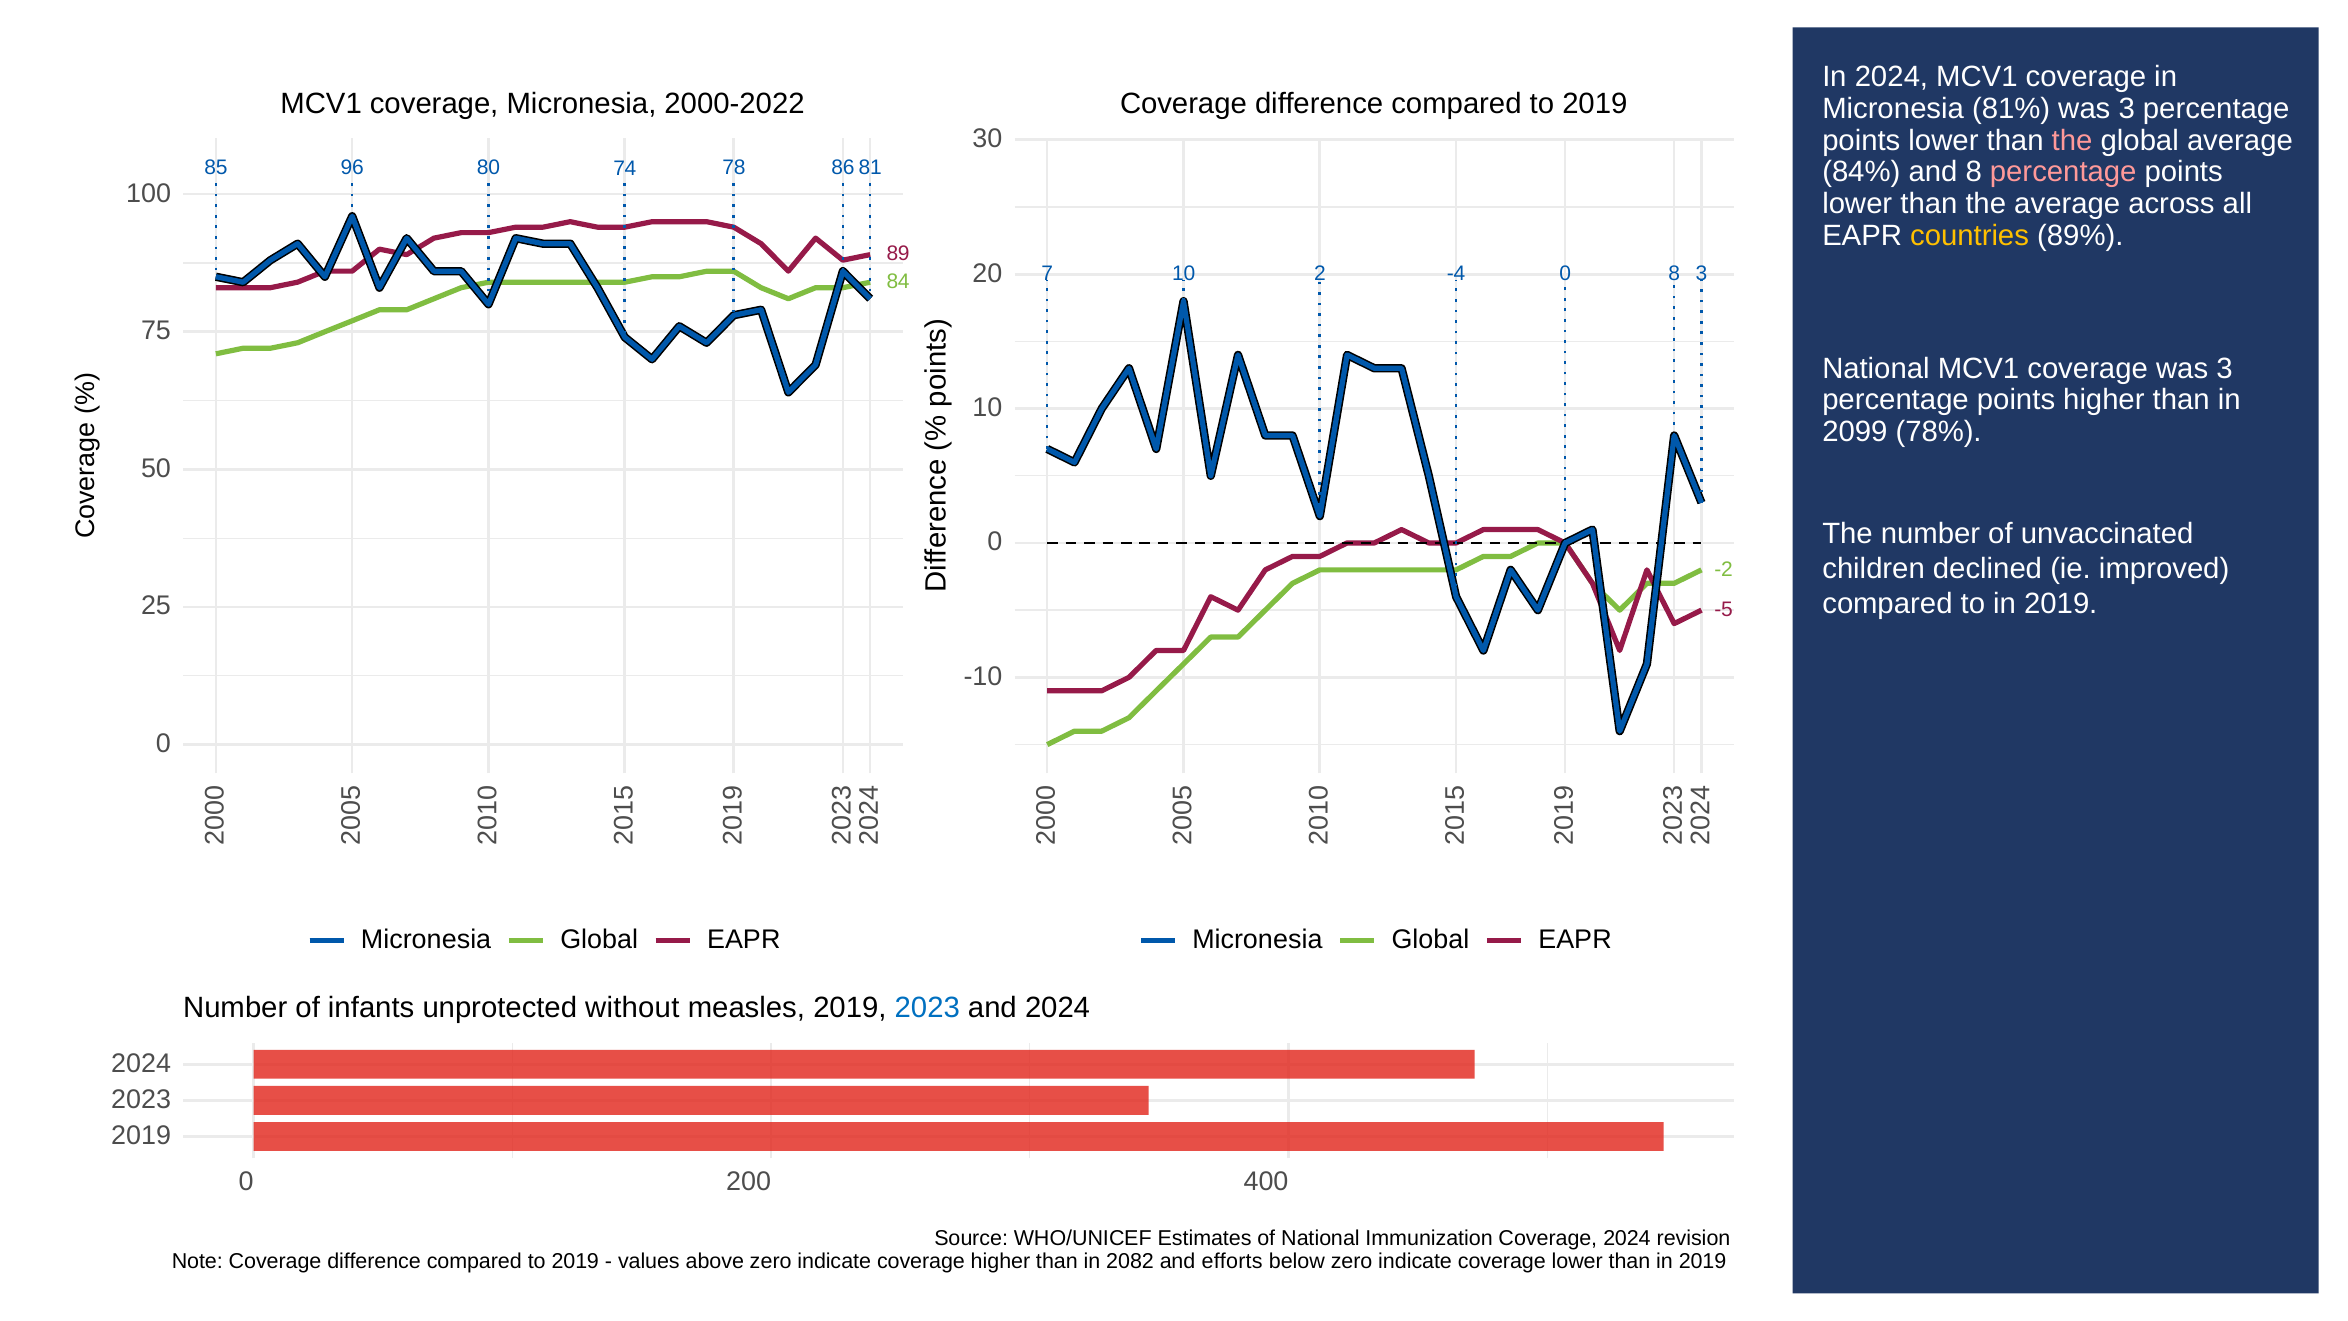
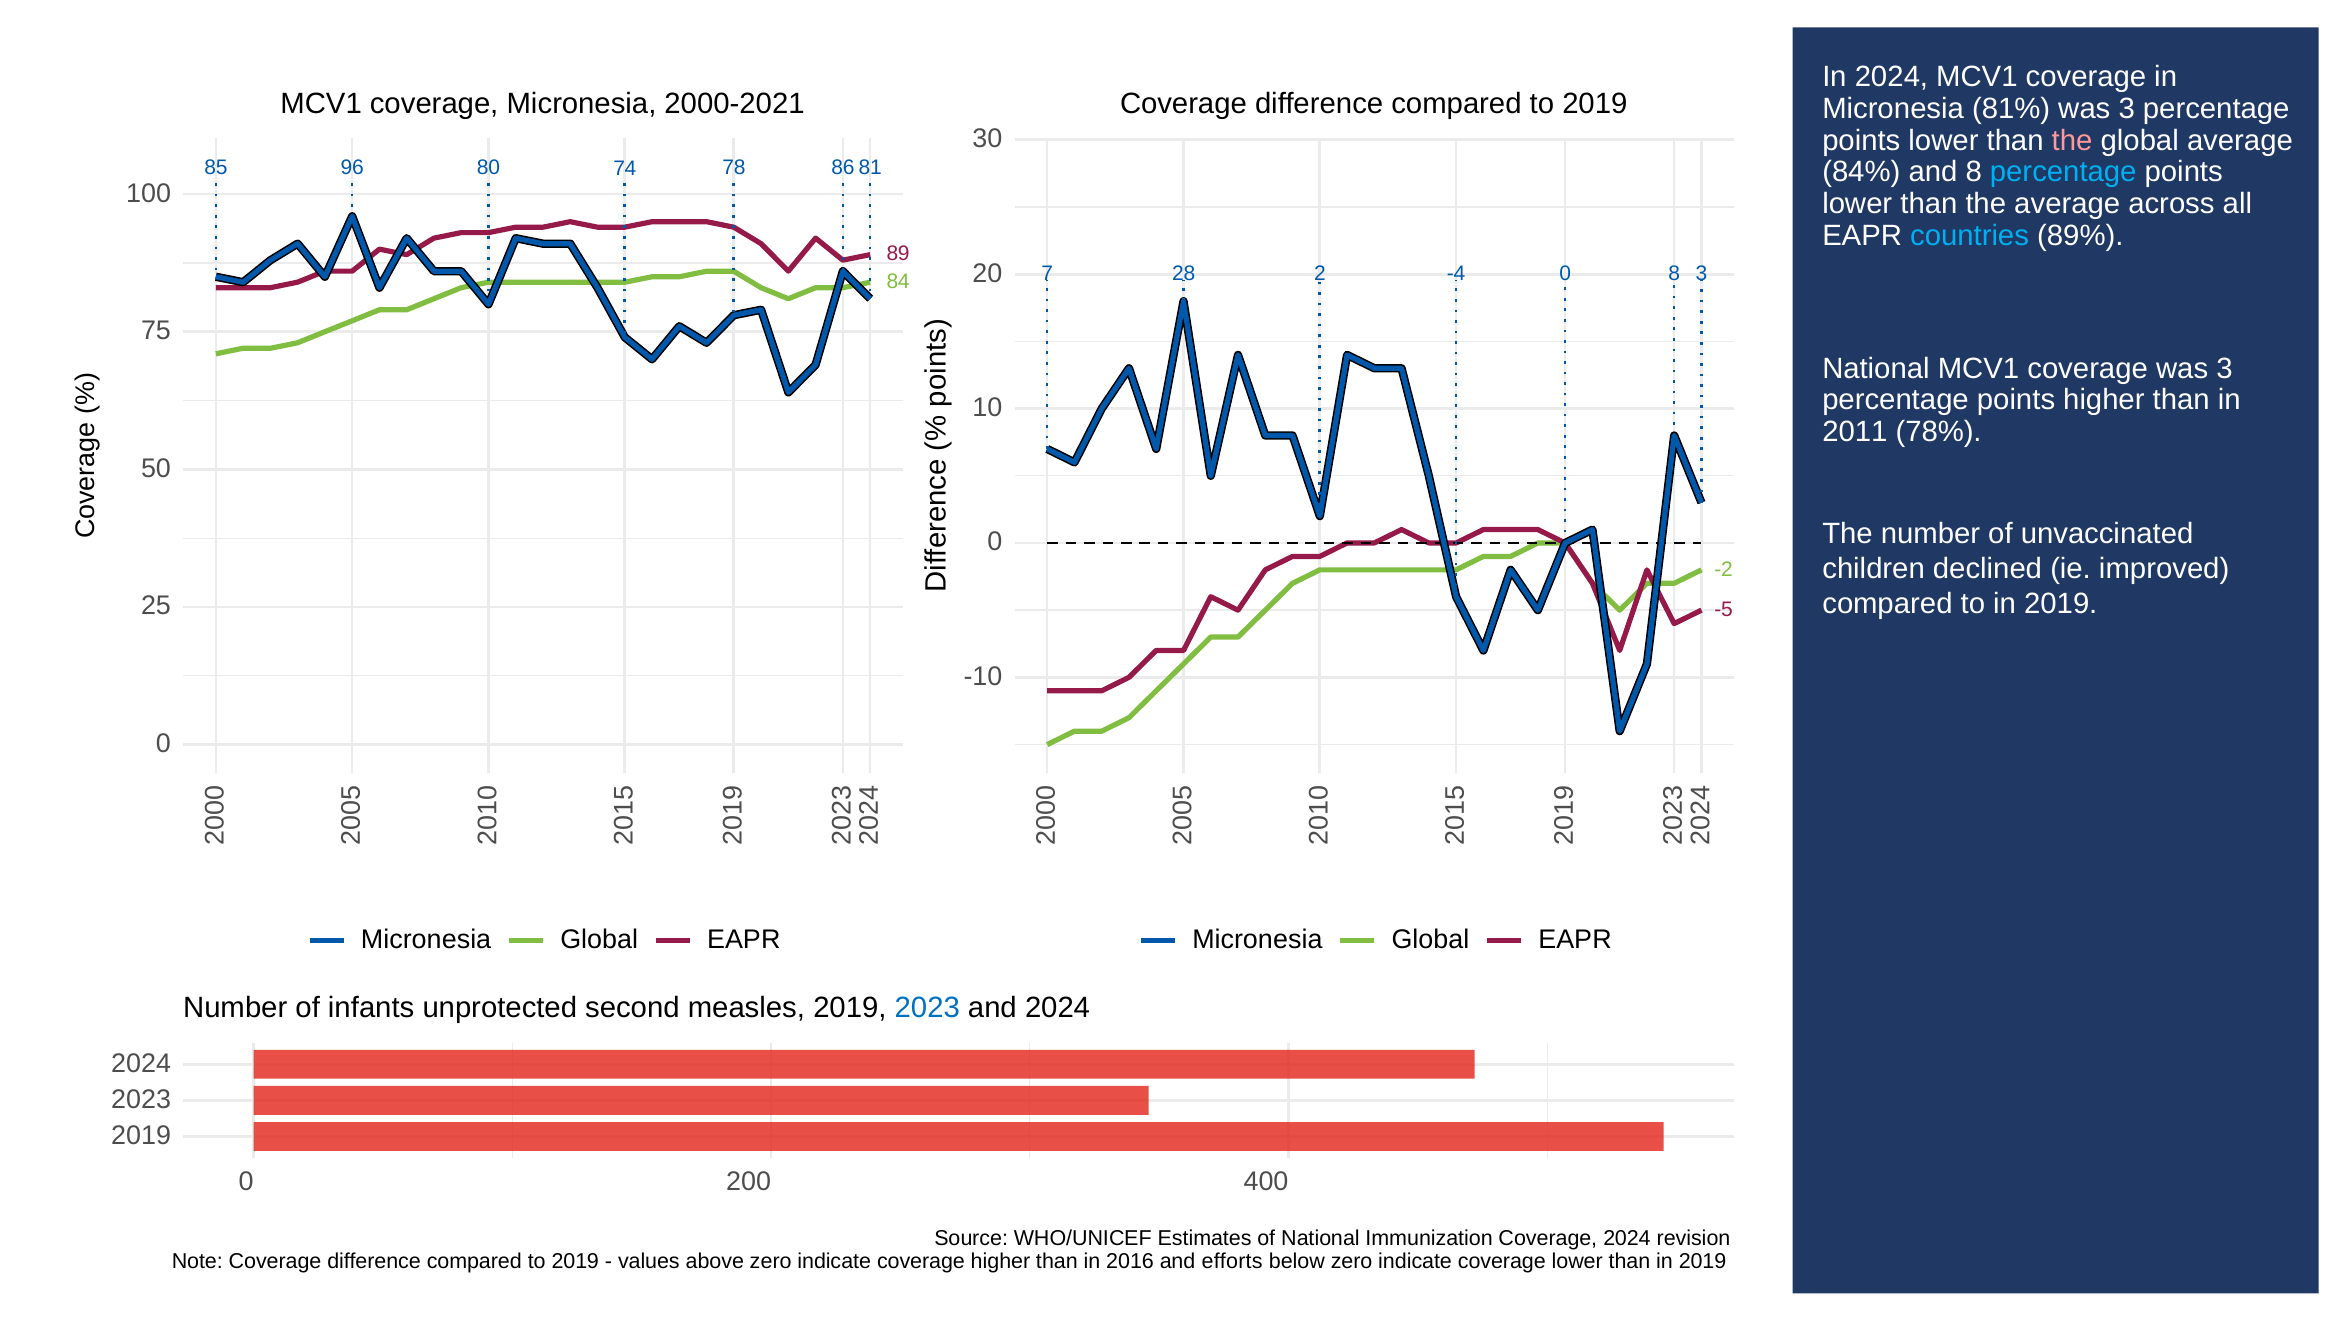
2000-2022: 2000-2022 -> 2000-2021 (735, 104)
percentage colour: pink -> light blue (2063, 172)
countries colour: yellow -> light blue (1970, 236)
7 10: 10 -> 28 (1184, 273)
2099: 2099 -> 2011 (1855, 432)
without: without -> second (632, 1008)
2082: 2082 -> 2016 (1130, 1261)
